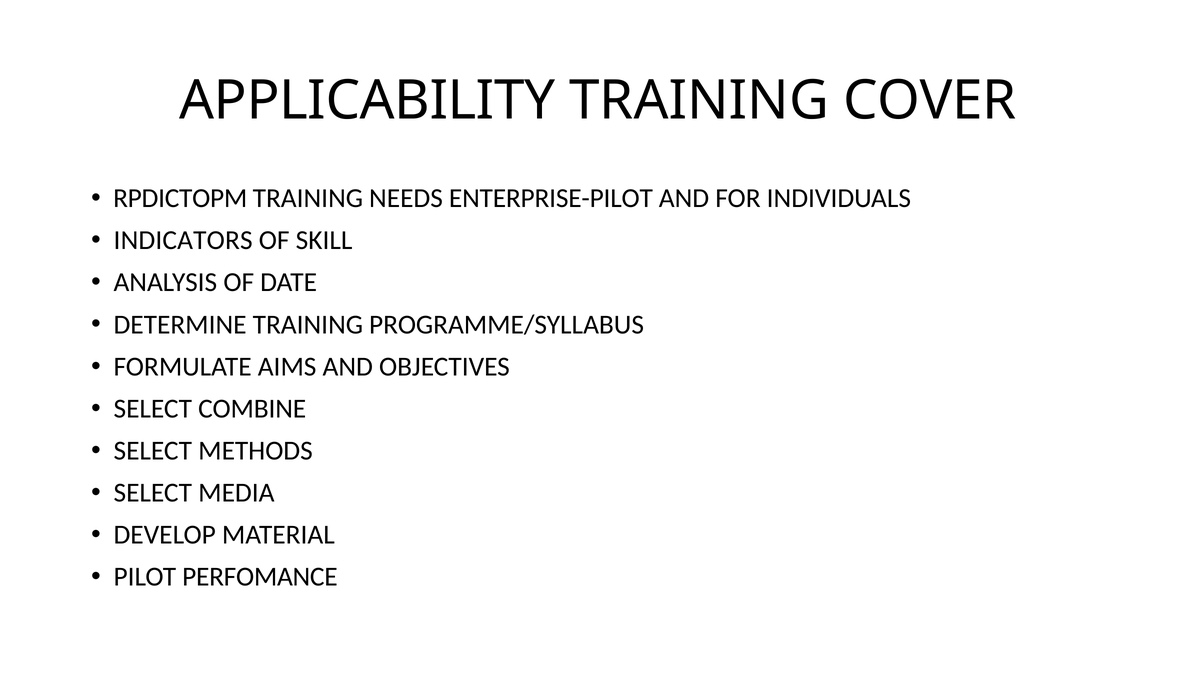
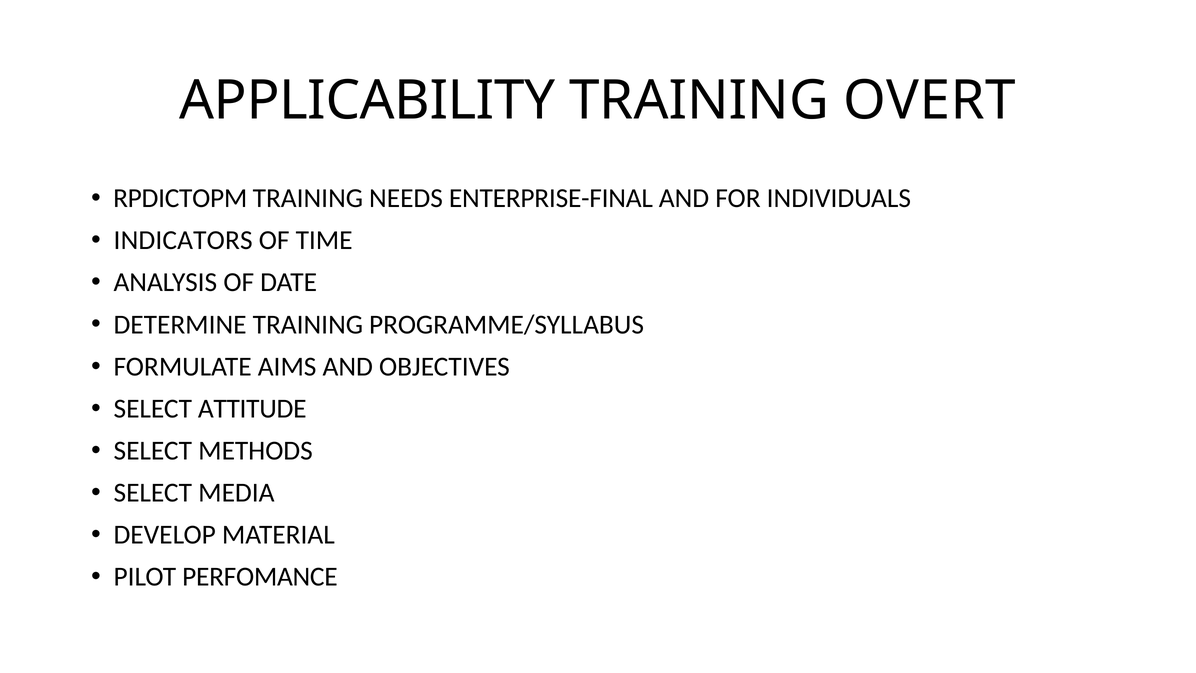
COVER: COVER -> OVERT (929, 100)
ENTERPRISE-PILOT: ENTERPRISE-PILOT -> ENTERPRISE-FINAL (551, 198)
SKILL: SKILL -> TIME (324, 240)
COMBINE: COMBINE -> ATTITUDE (252, 408)
